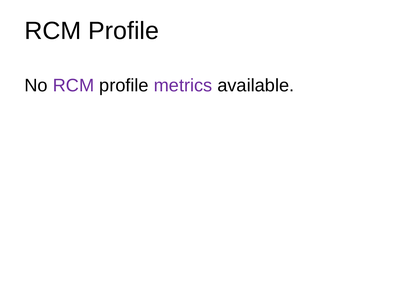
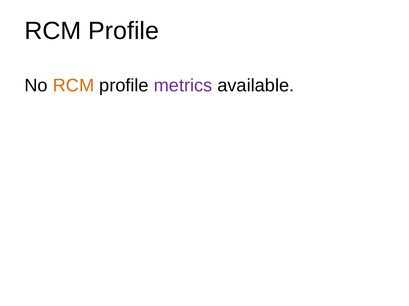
RCM colour: purple -> orange (73, 86)
